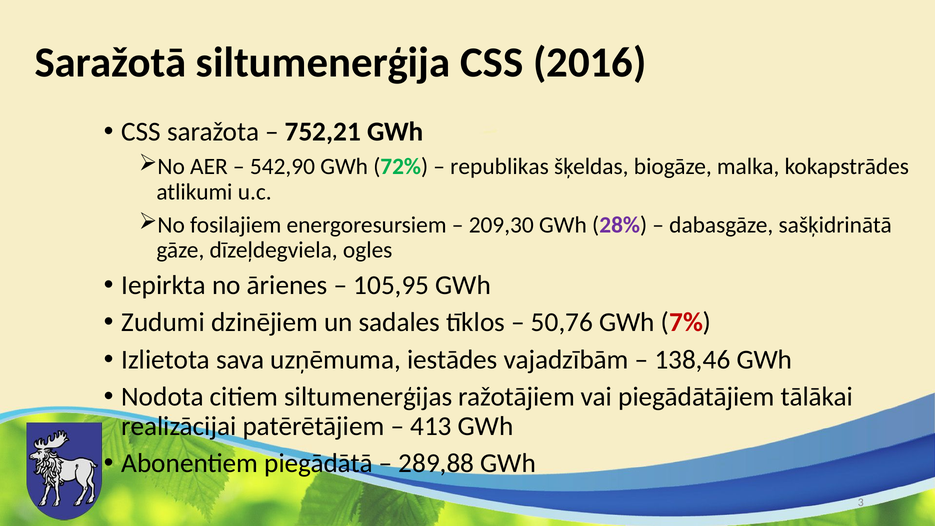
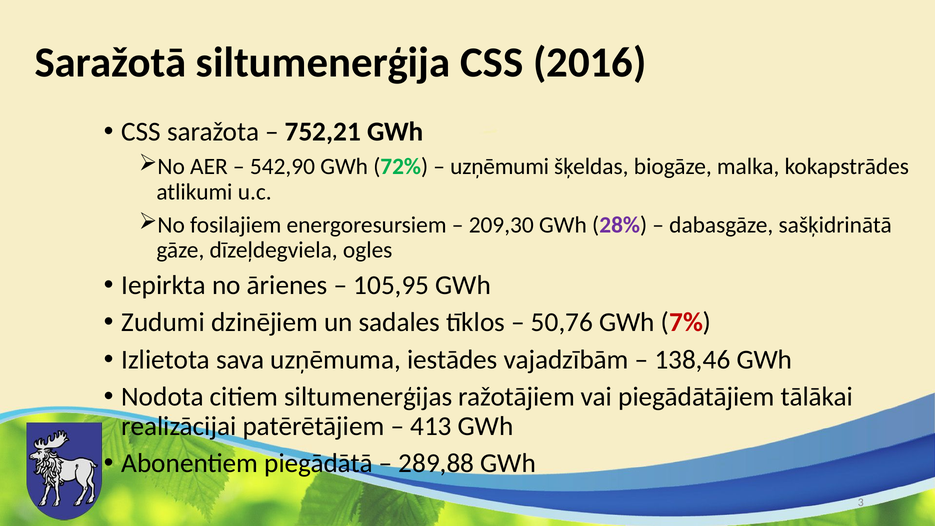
republikas: republikas -> uzņēmumi (500, 167)
